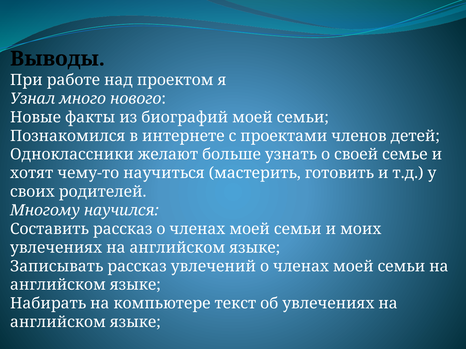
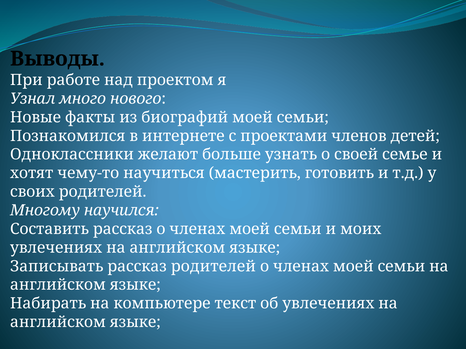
рассказ увлечений: увлечений -> родителей (213, 267)
